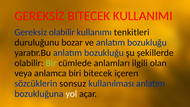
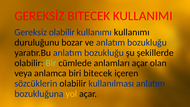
kullanımı tenkitleri: tenkitleri -> kullanımı (132, 32)
anlamları ilgili: ilgili -> açar (140, 63)
sözcüklerin sonsuz: sonsuz -> olabilir (73, 83)
yol colour: white -> yellow (71, 94)
